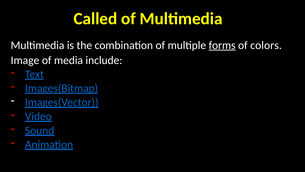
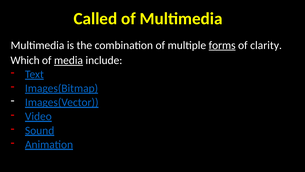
colors: colors -> clarity (266, 45)
Image: Image -> Which (25, 60)
media underline: none -> present (68, 60)
